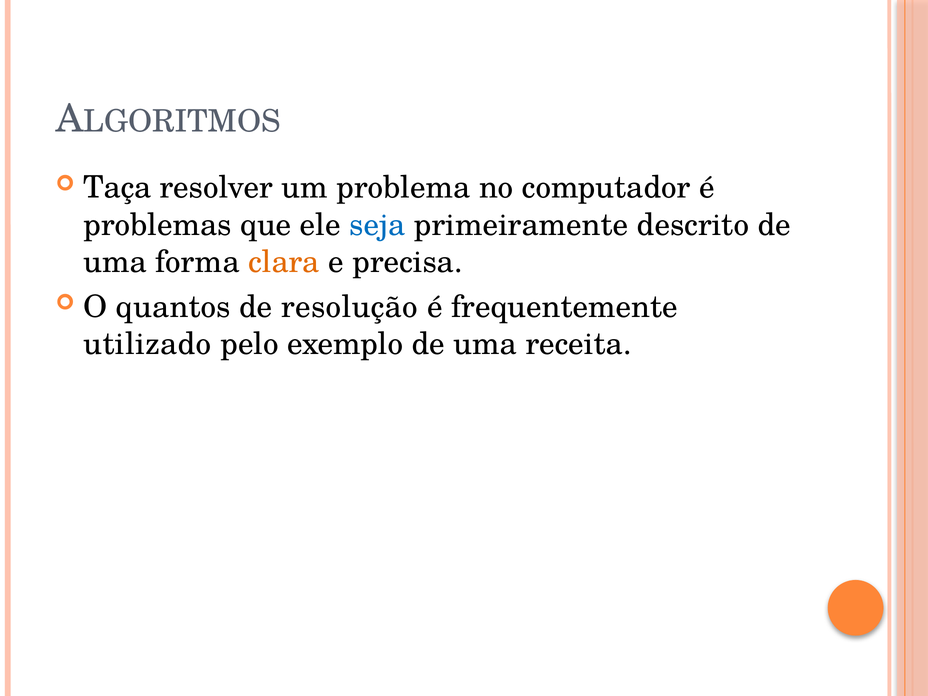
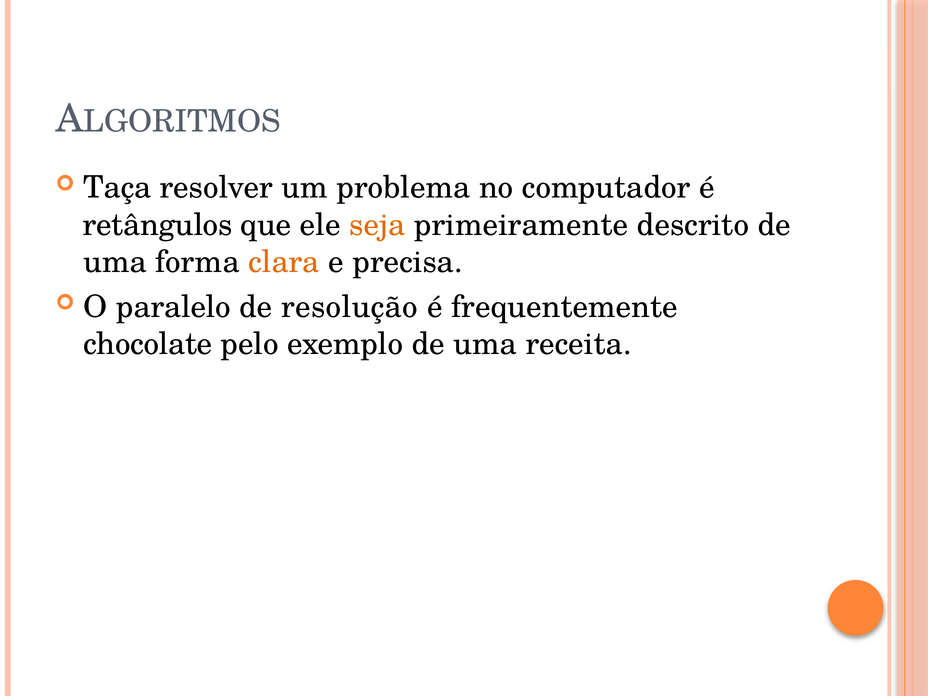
problemas: problemas -> retângulos (158, 225)
seja colour: blue -> orange (377, 225)
quantos: quantos -> paralelo (173, 307)
utilizado: utilizado -> chocolate (148, 344)
